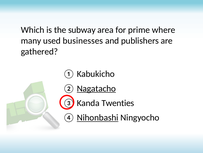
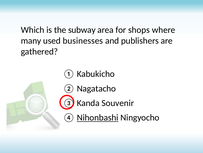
prime: prime -> shops (139, 30)
Nagatacho underline: present -> none (96, 88)
Twenties: Twenties -> Souvenir (118, 103)
